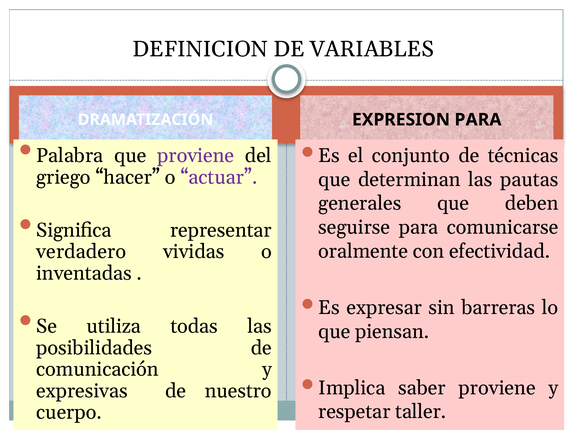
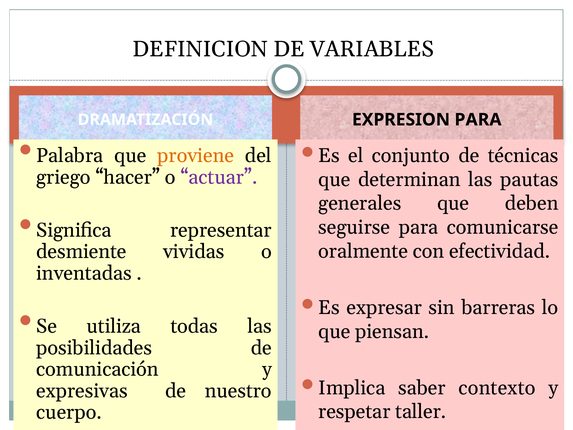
proviene colour: purple -> orange (196, 156)
verdadero: verdadero -> desmiente (81, 252)
saber proviene: proviene -> contexto (497, 388)
